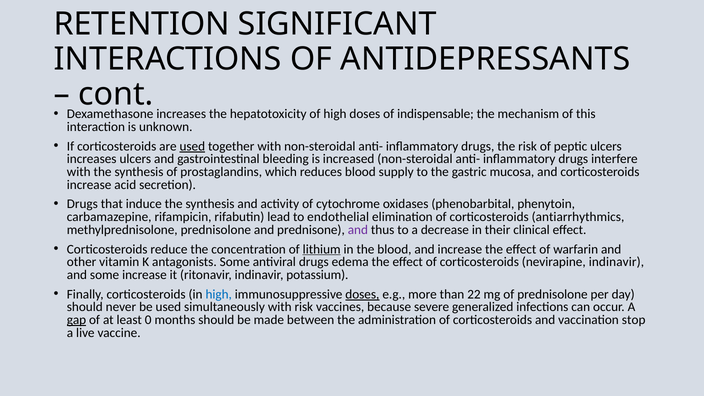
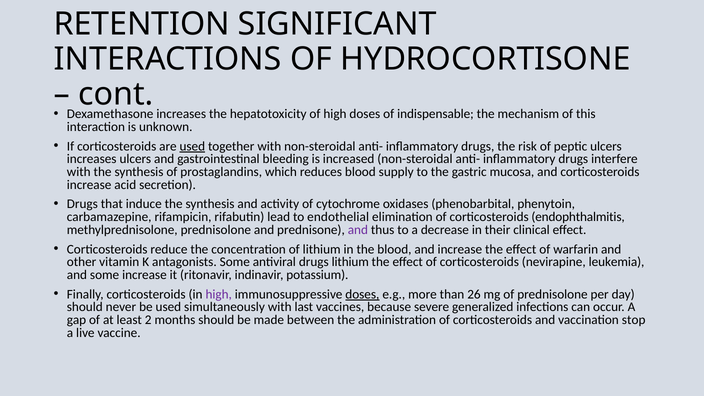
ANTIDEPRESSANTS: ANTIDEPRESSANTS -> HYDROCORTISONE (485, 59)
antiarrhythmics: antiarrhythmics -> endophthalmitis (578, 217)
lithium underline: present -> none (322, 249)
drugs edema: edema -> lithium (350, 262)
nevirapine indinavir: indinavir -> leukemia (617, 262)
high colour: blue -> purple (219, 294)
22: 22 -> 26 (474, 294)
with risk: risk -> last (304, 307)
gap underline: present -> none (76, 320)
0: 0 -> 2 (148, 320)
